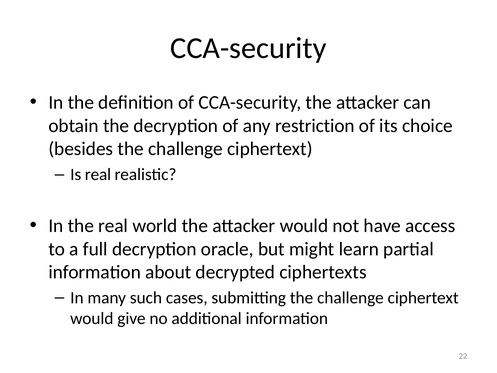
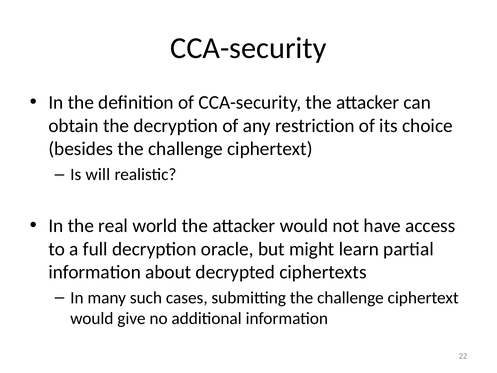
Is real: real -> will (98, 175)
